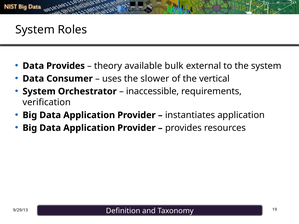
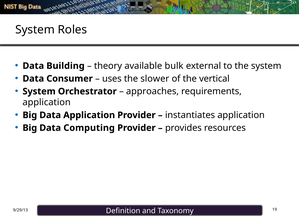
Data Provides: Provides -> Building (65, 66)
inaccessible: inaccessible -> approaches (152, 91)
verification: verification -> application (47, 102)
Application: Application -> Computing (89, 128)
